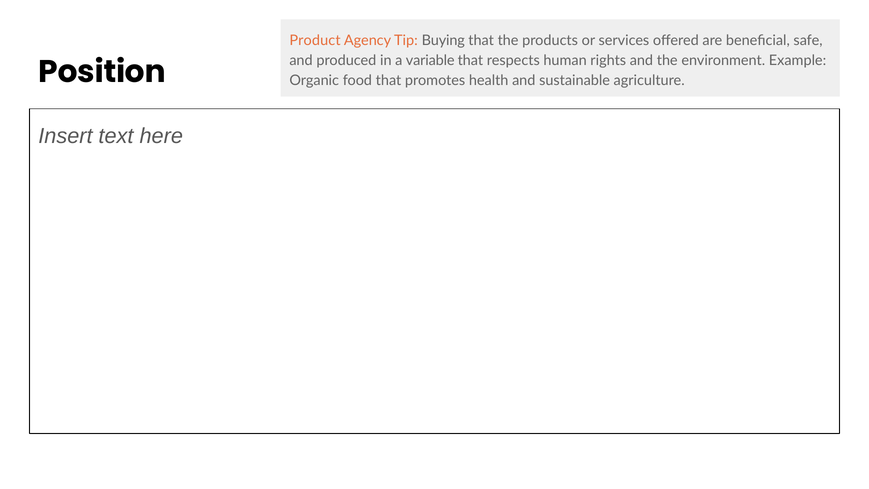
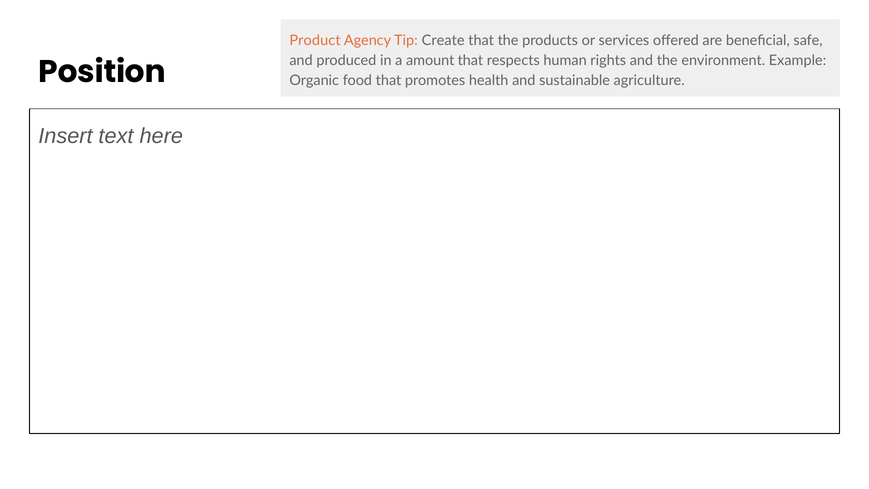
Buying: Buying -> Create (443, 40)
variable: variable -> amount (430, 60)
